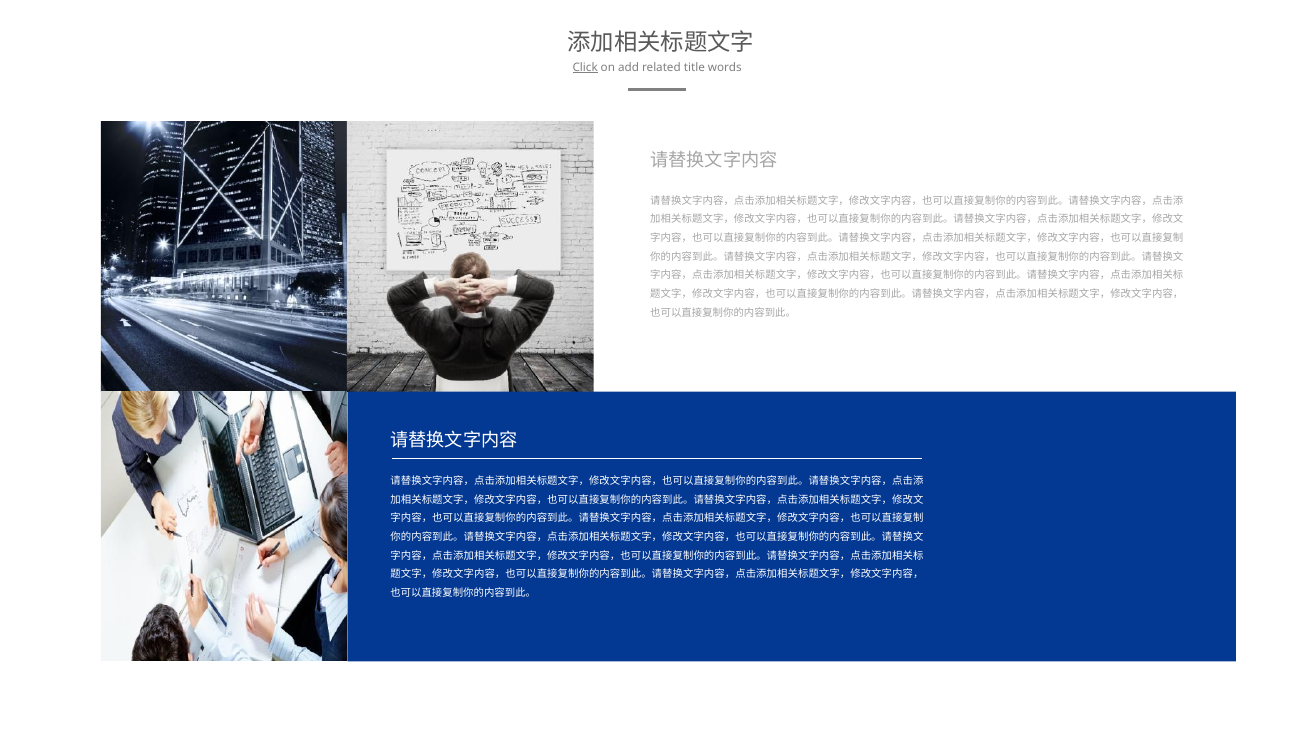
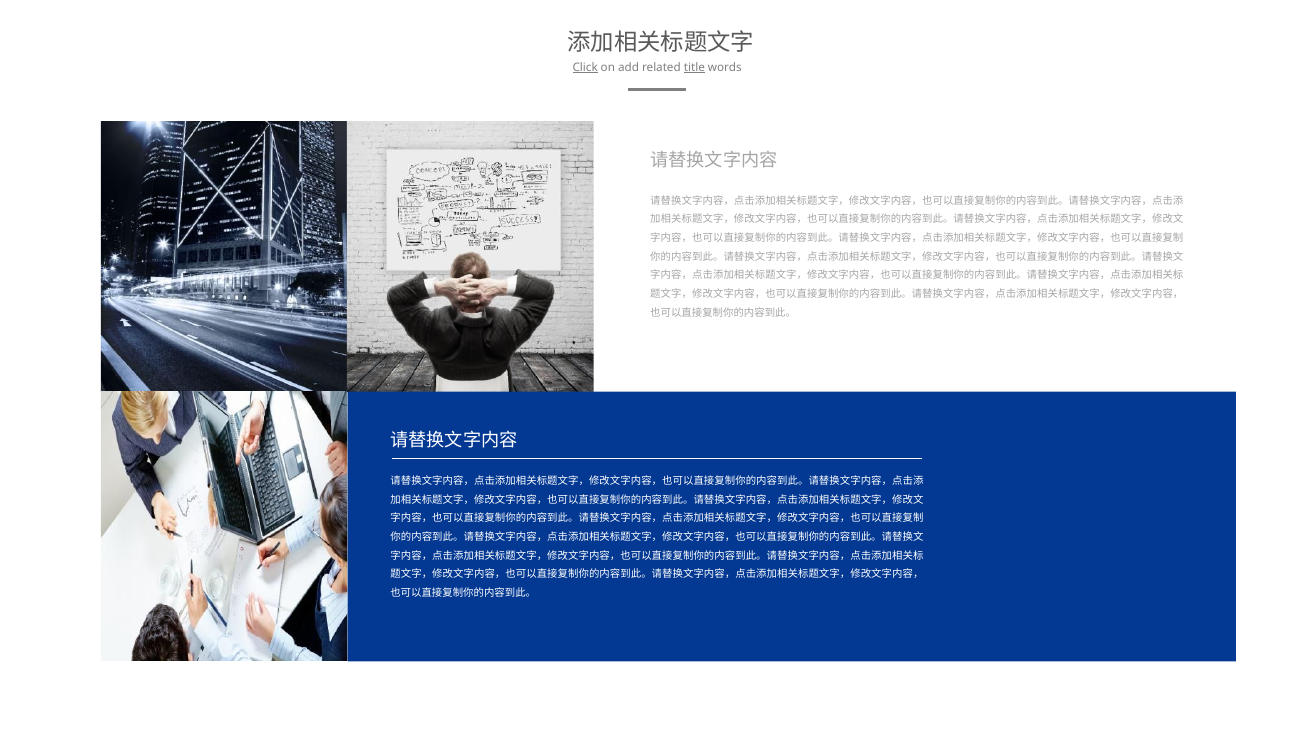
title underline: none -> present (694, 67)
